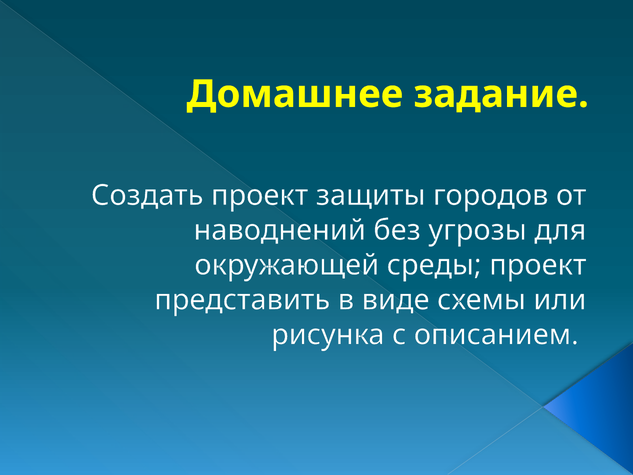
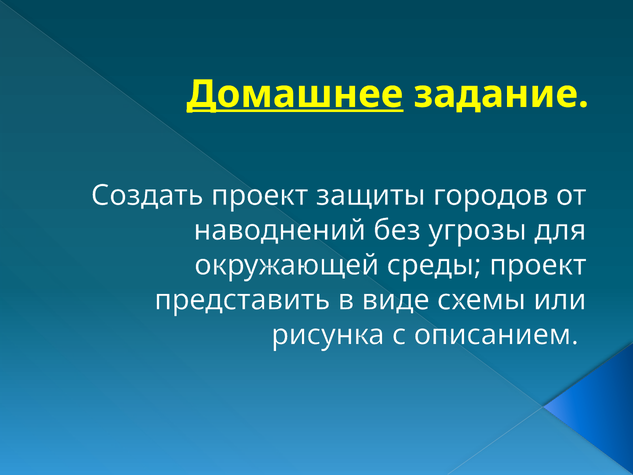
Домашнее underline: none -> present (295, 94)
